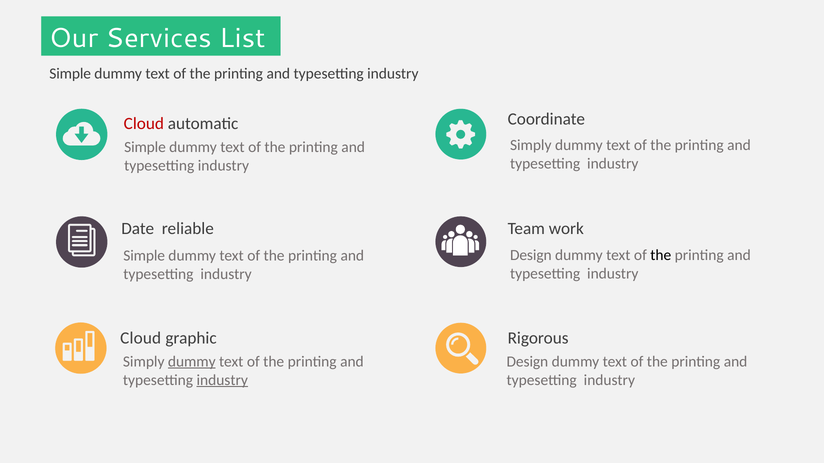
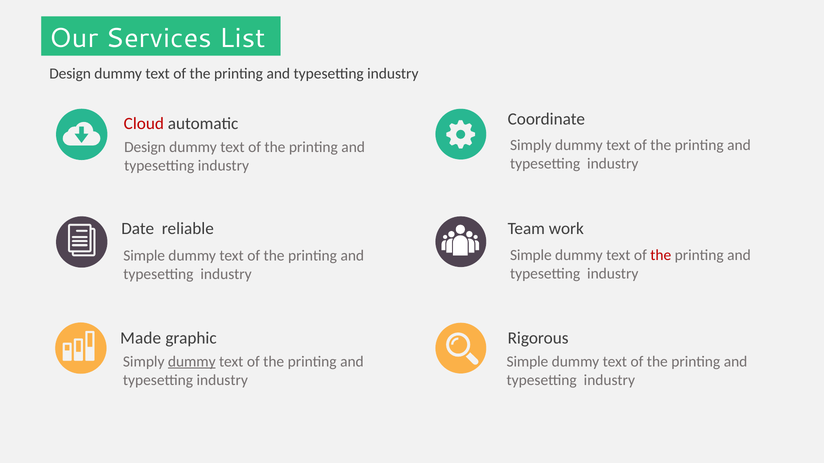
Simple: Simple -> Design (70, 74)
Simple: Simple -> Design (145, 147)
Design: Design -> Simple (531, 255)
the colour: black -> red (661, 255)
Cloud: Cloud -> Made (141, 338)
Design: Design -> Simple (527, 362)
industry underline: present -> none (222, 380)
